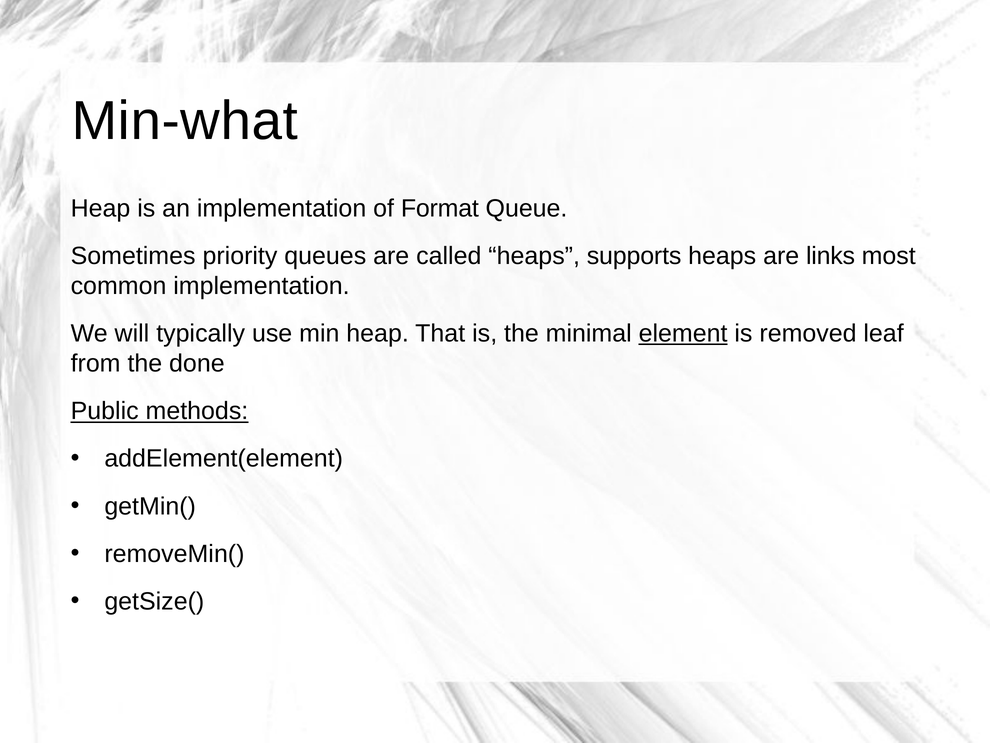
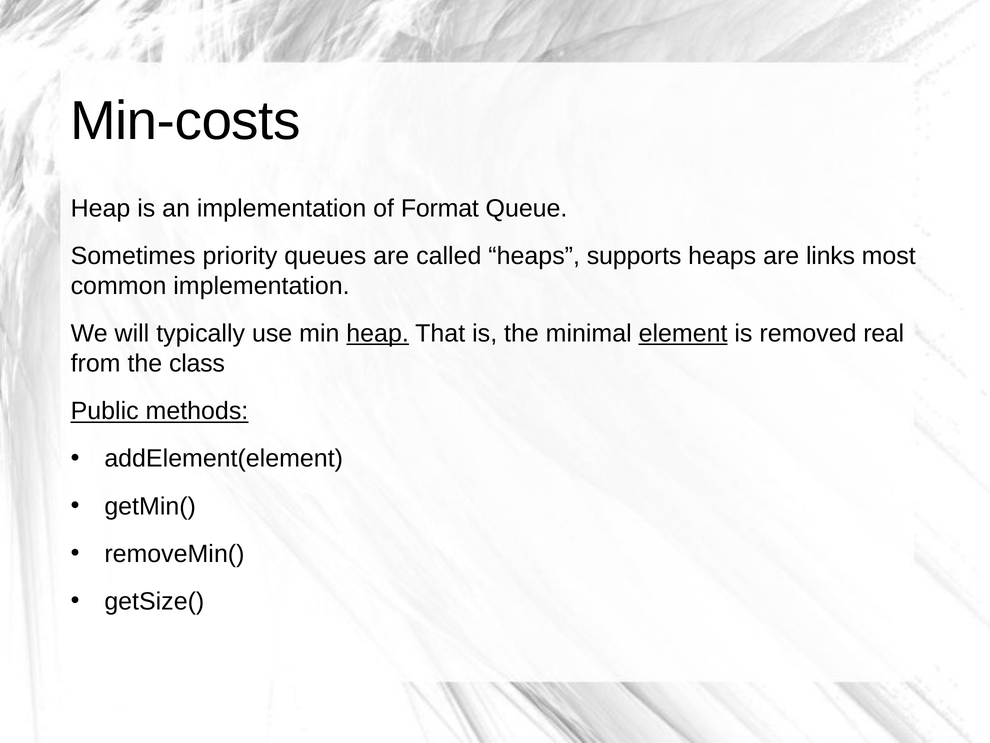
Min-what: Min-what -> Min-costs (185, 121)
heap underline: none -> present (378, 333)
leaf: leaf -> real (884, 333)
done: done -> class (197, 363)
